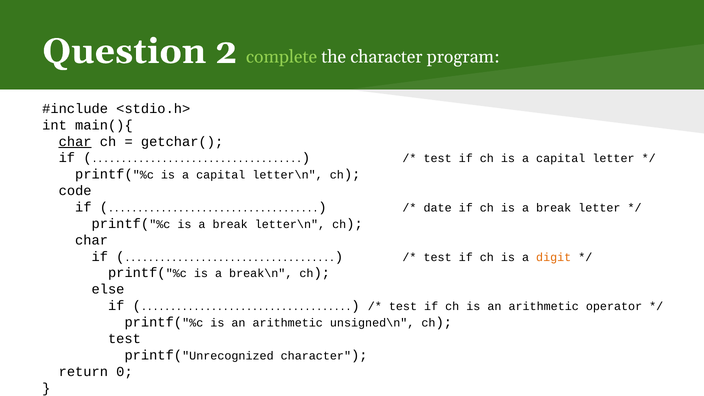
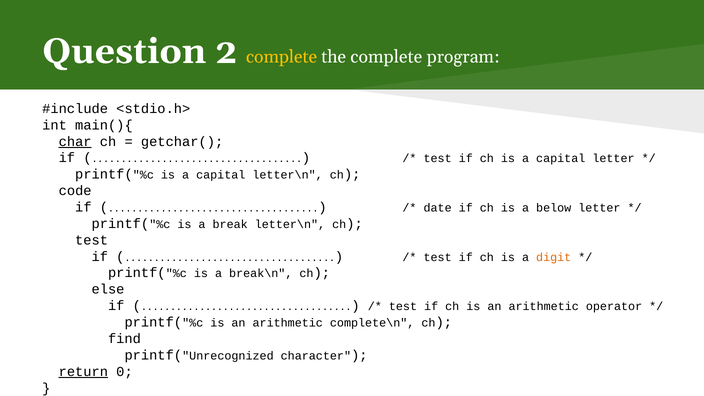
complete colour: light green -> yellow (282, 57)
the character: character -> complete (386, 57)
ch is a break: break -> below (554, 208)
char: char -> test (92, 240)
unsigned\n: unsigned\n -> complete\n (372, 323)
test: test -> find (124, 339)
return underline: none -> present (83, 372)
